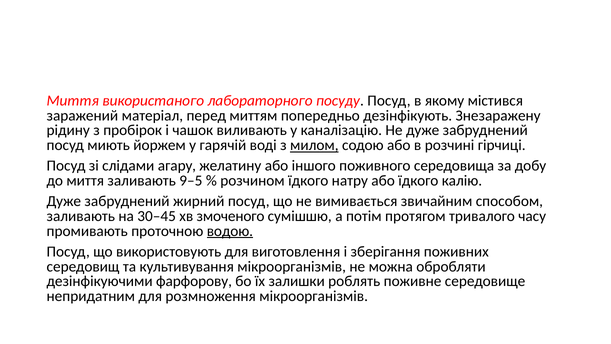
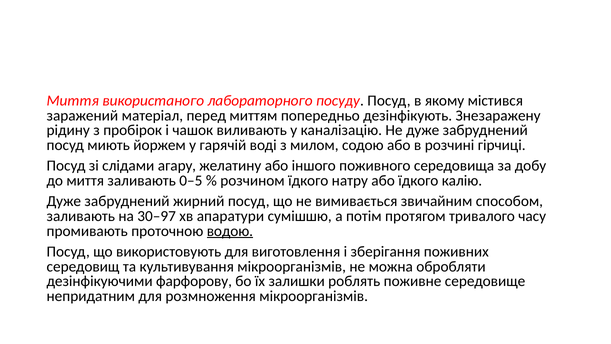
милом underline: present -> none (314, 145)
9–5: 9–5 -> 0–5 (191, 181)
30–45: 30–45 -> 30–97 (157, 216)
змоченого: змоченого -> апаратури (230, 216)
